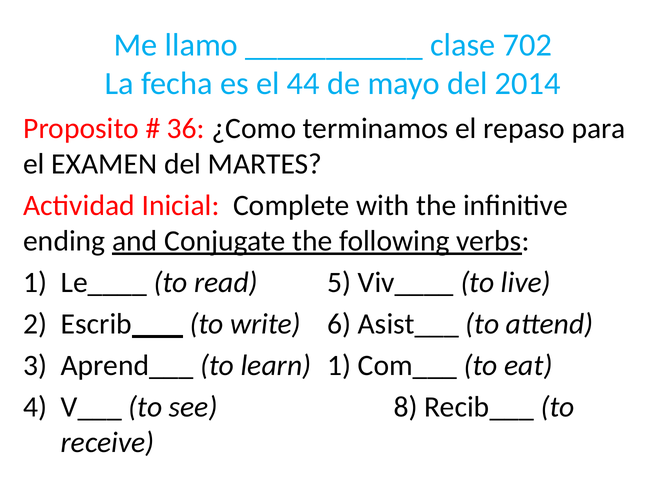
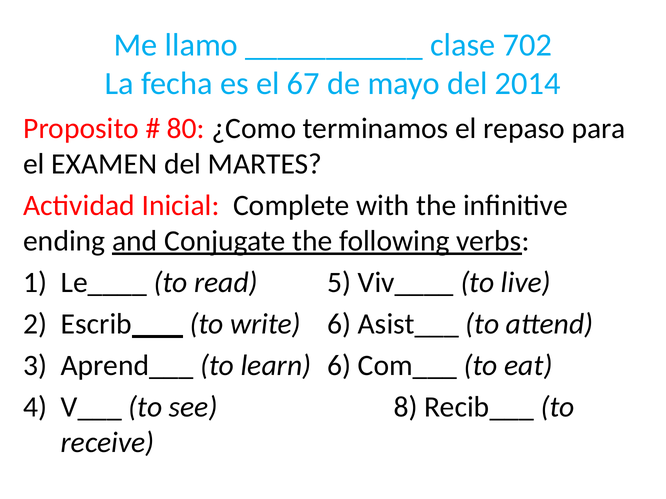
44: 44 -> 67 (303, 84)
36: 36 -> 80 (186, 129)
learn 1: 1 -> 6 (339, 366)
